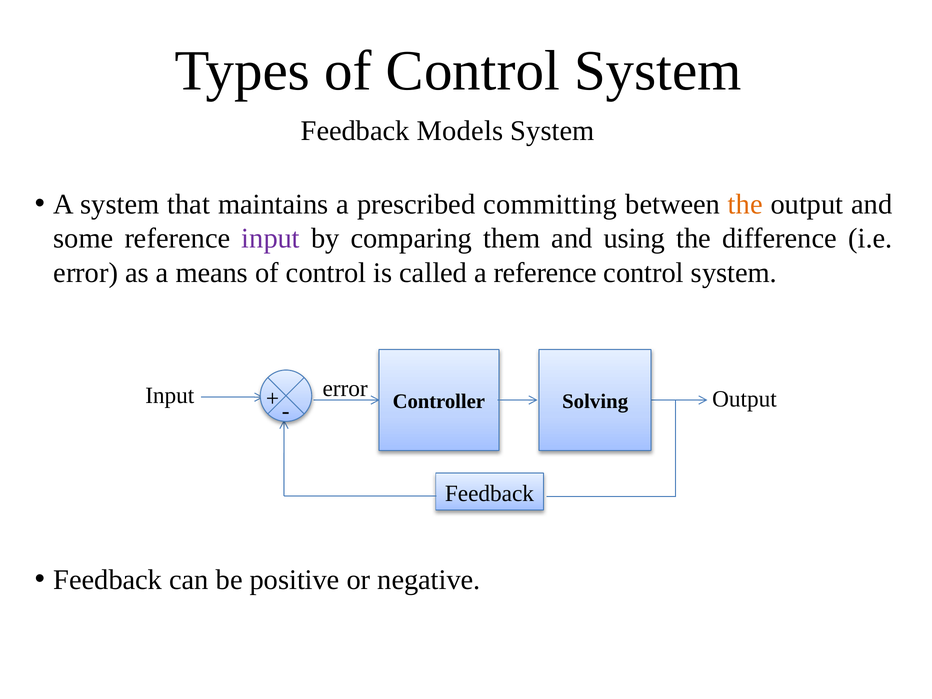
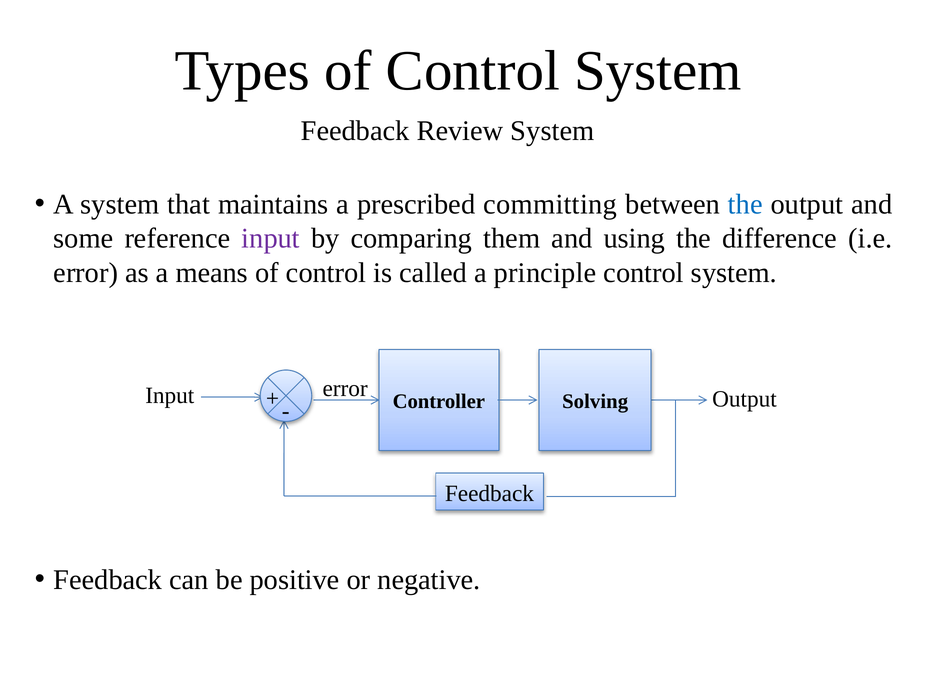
Models: Models -> Review (460, 131)
the colour: orange -> blue (745, 204)
a reference: reference -> principle (545, 273)
